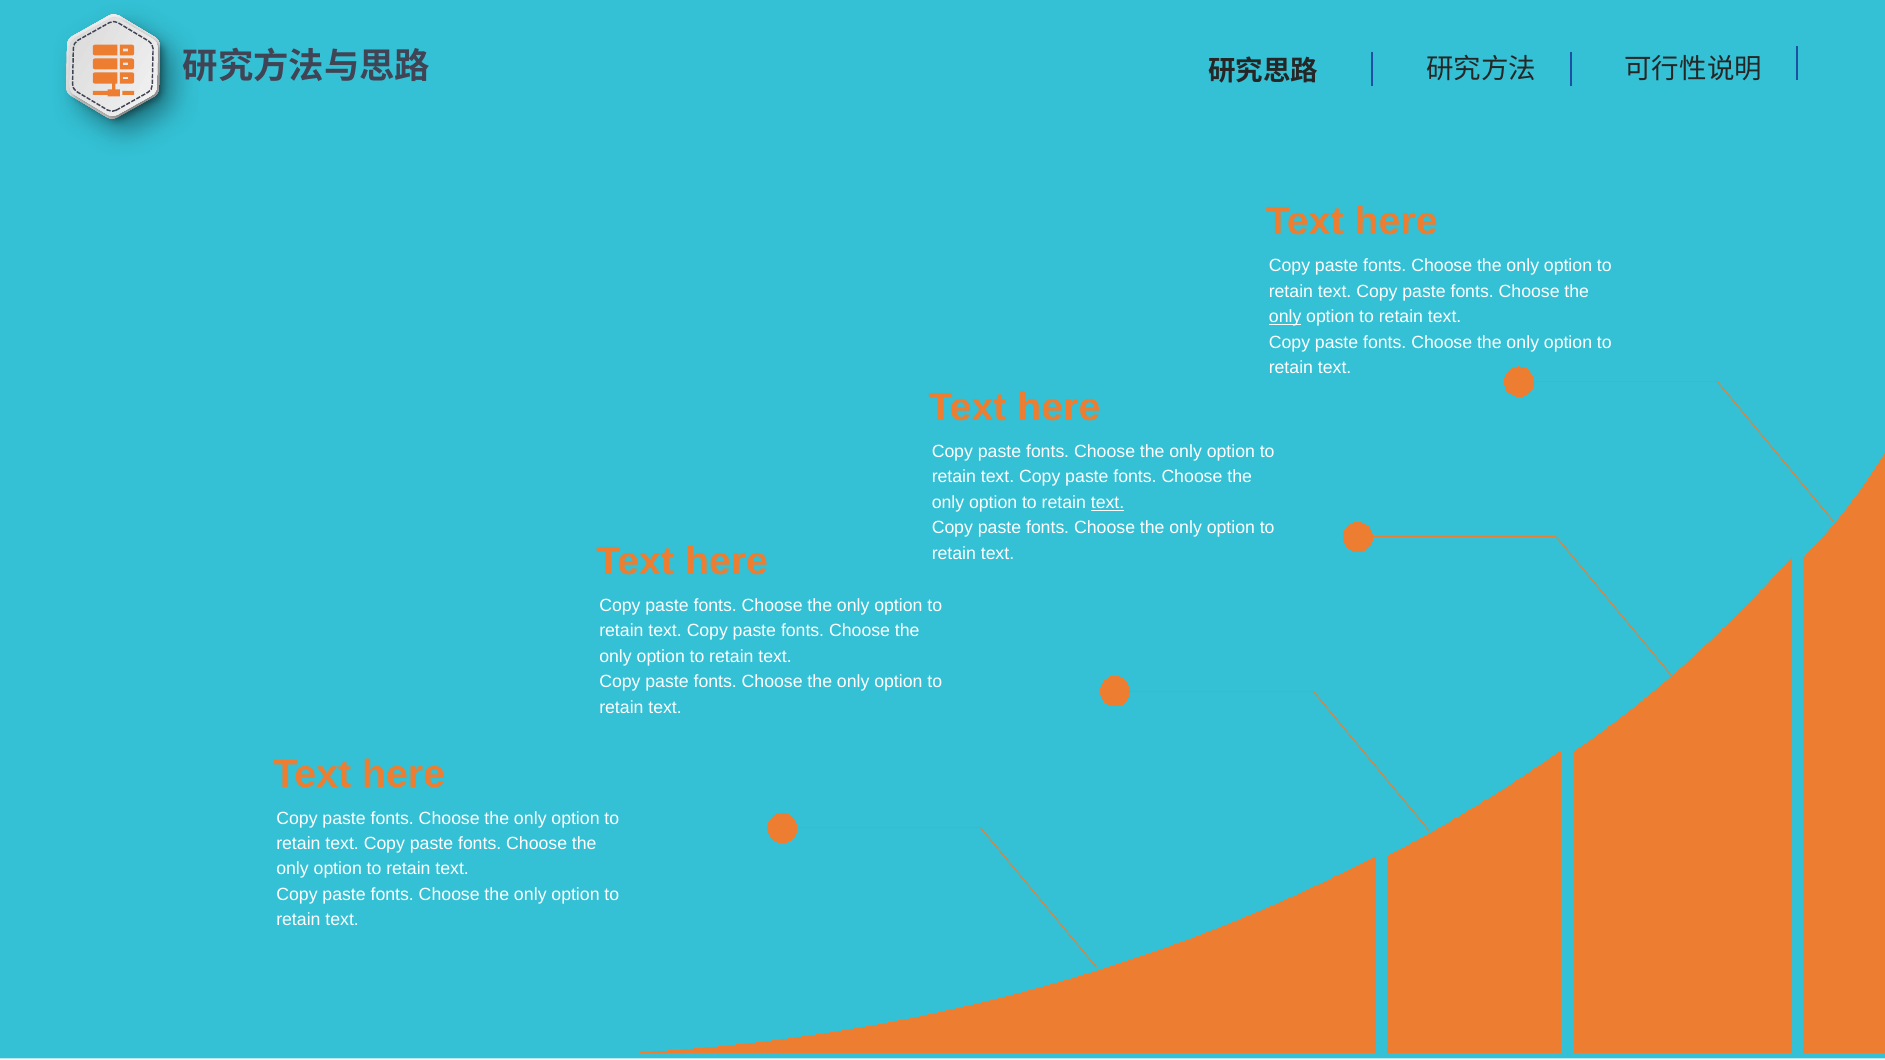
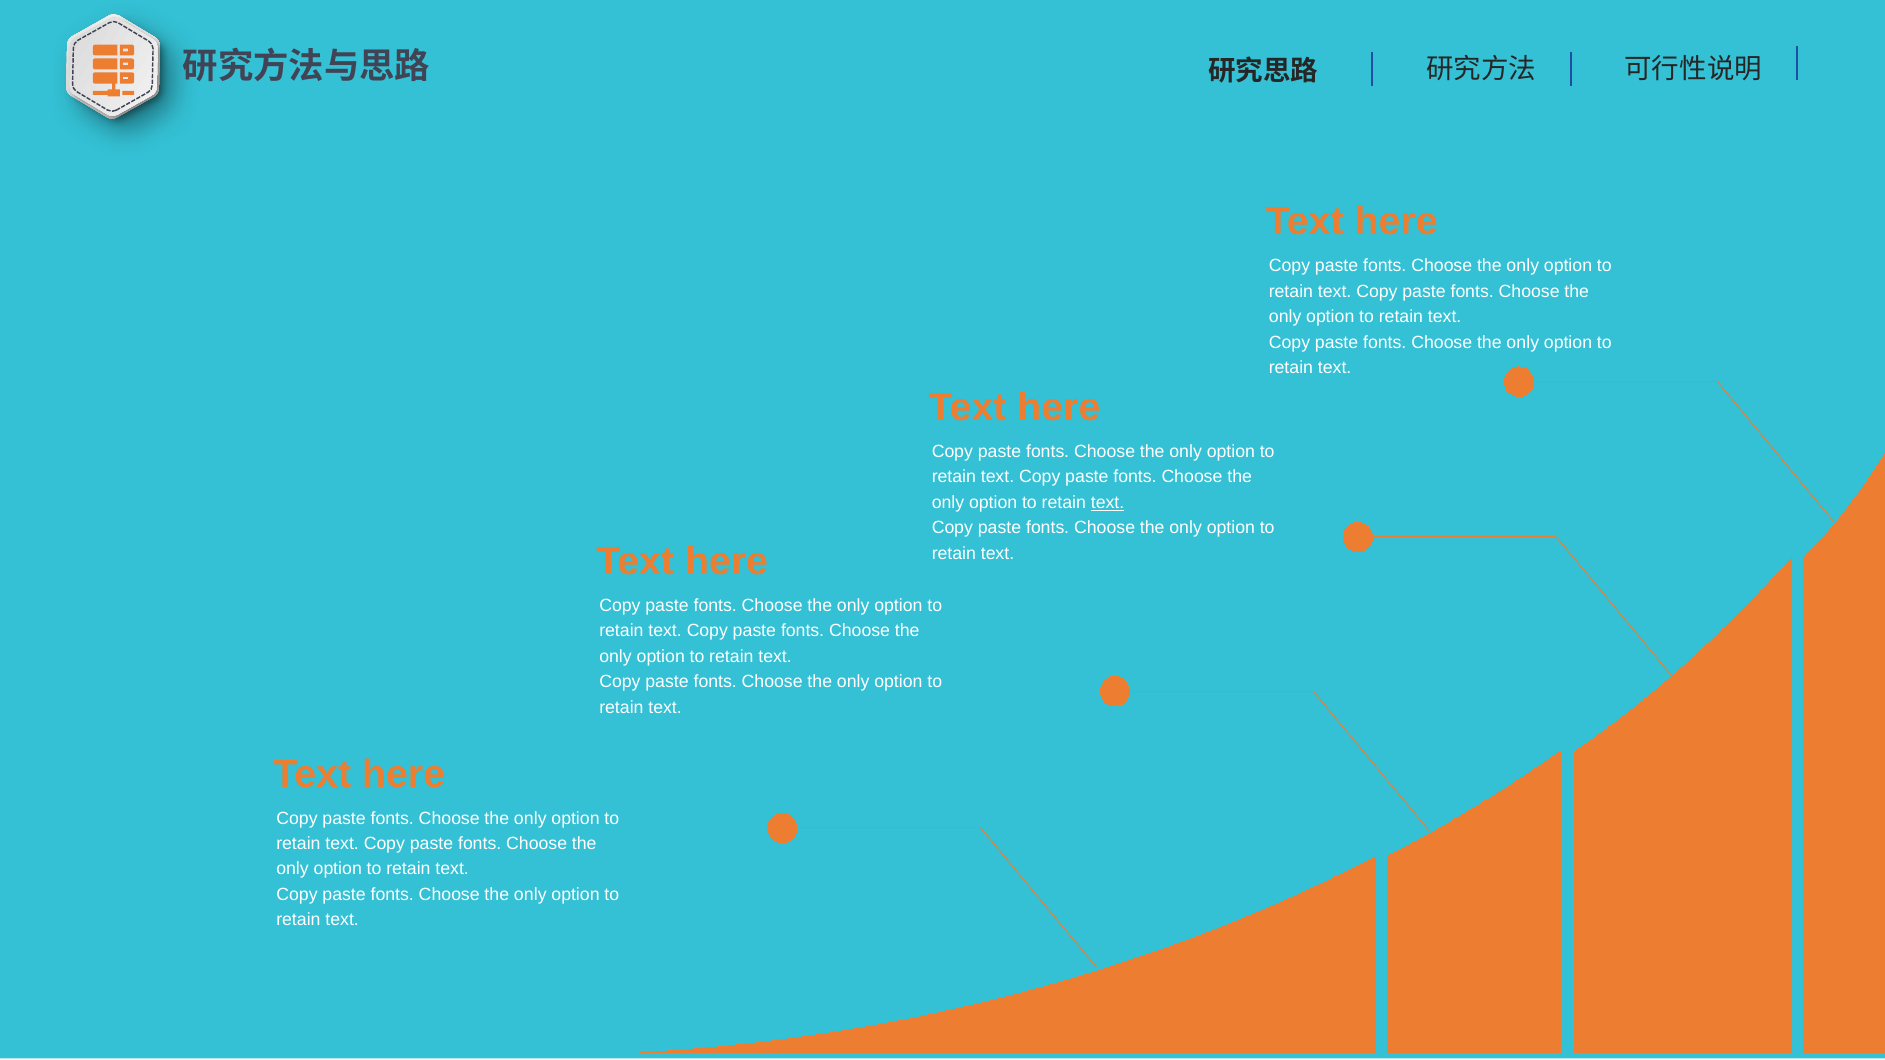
only underline: present -> none (1285, 317)
